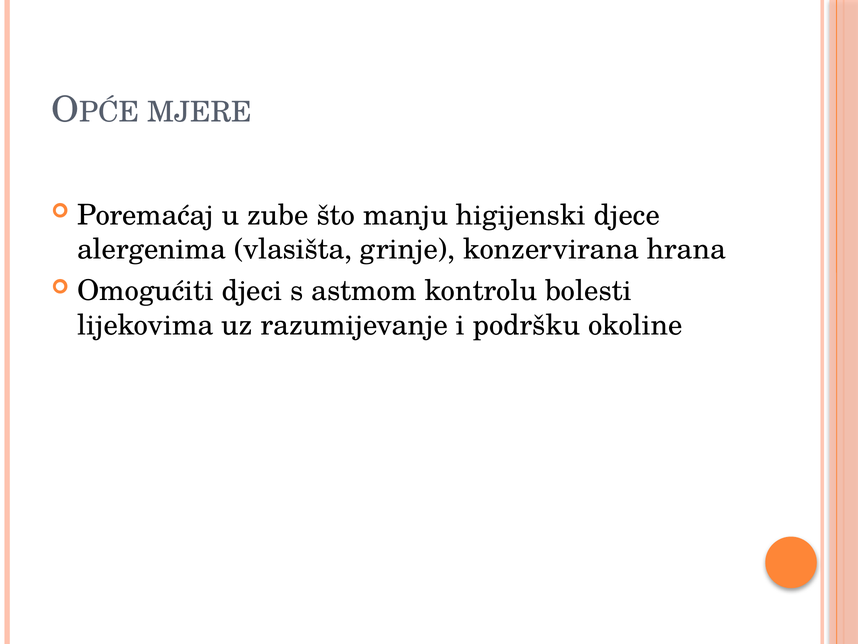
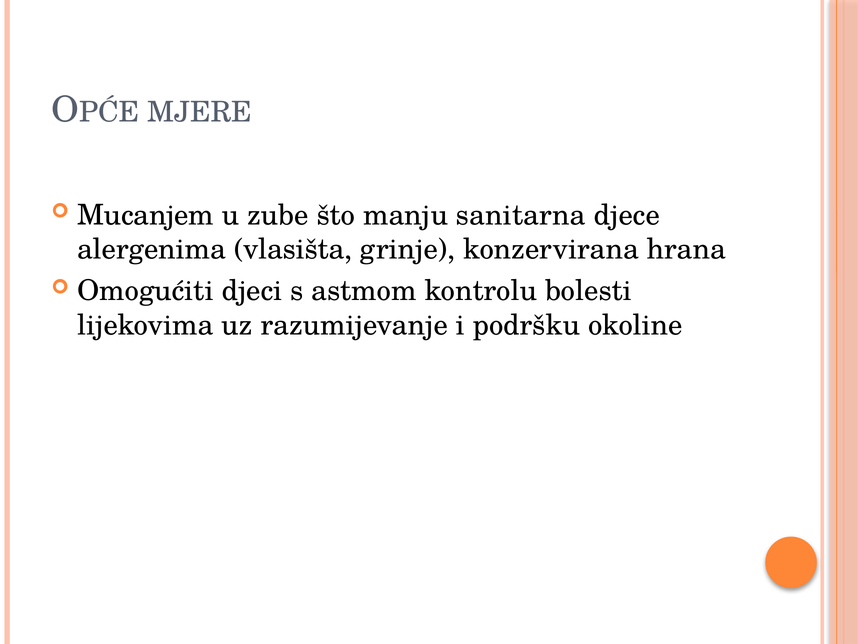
Poremaćaj: Poremaćaj -> Mucanjem (145, 215)
higijenski: higijenski -> sanitarna (521, 215)
